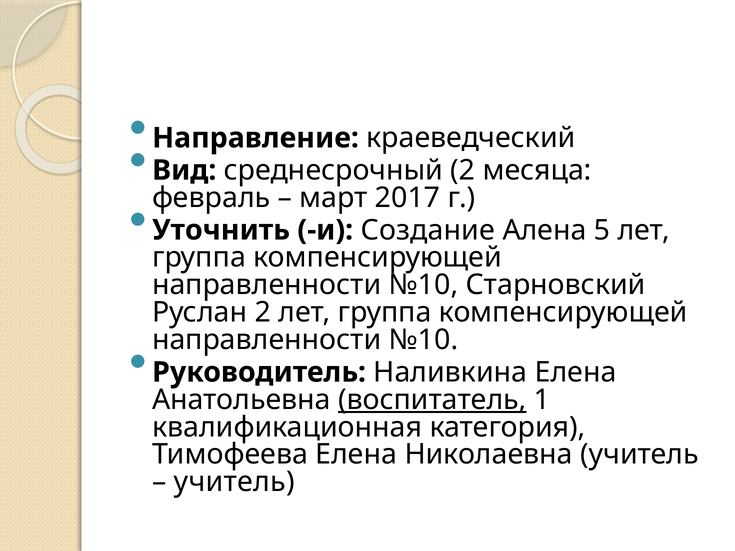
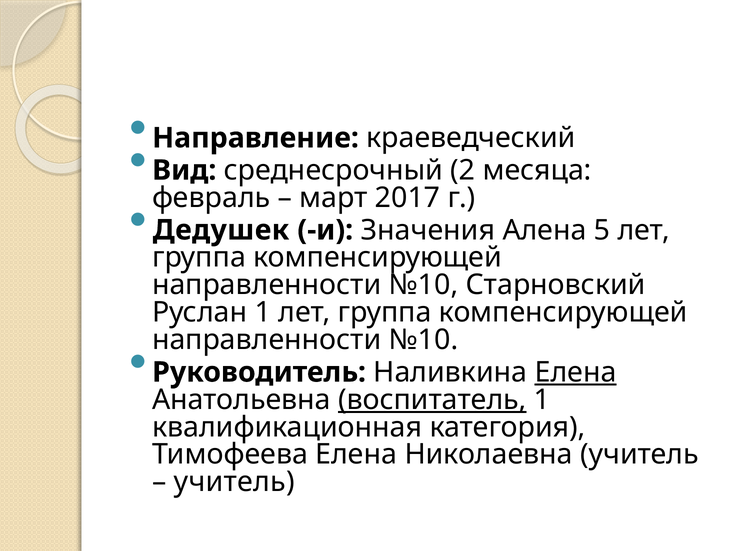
Уточнить: Уточнить -> Дедушек (221, 230)
Создание: Создание -> Значения (428, 230)
Руслан 2: 2 -> 1 (263, 313)
Елена underline: none -> present (576, 372)
